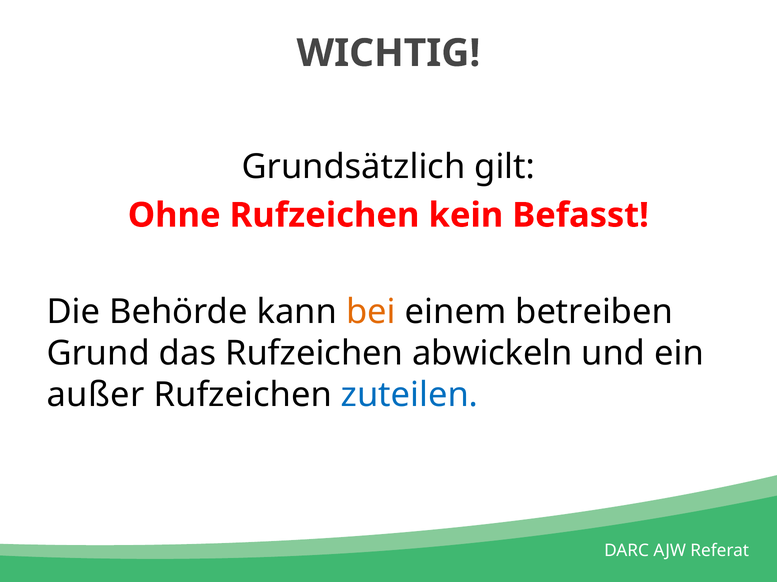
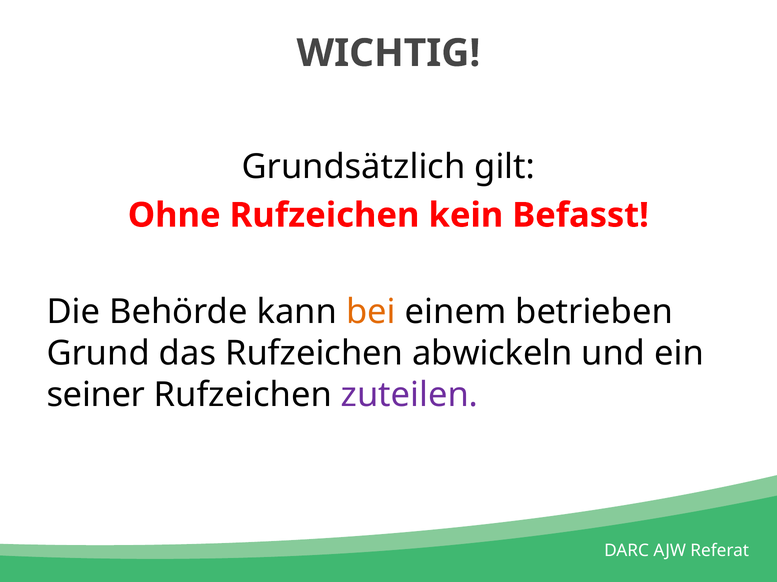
betreiben: betreiben -> betrieben (594, 312)
außer: außer -> seiner (96, 395)
zuteilen colour: blue -> purple (409, 395)
